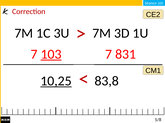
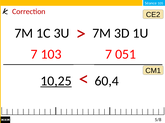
103 underline: present -> none (51, 55)
831: 831 -> 051 (126, 55)
83,8: 83,8 -> 60,4 (107, 81)
